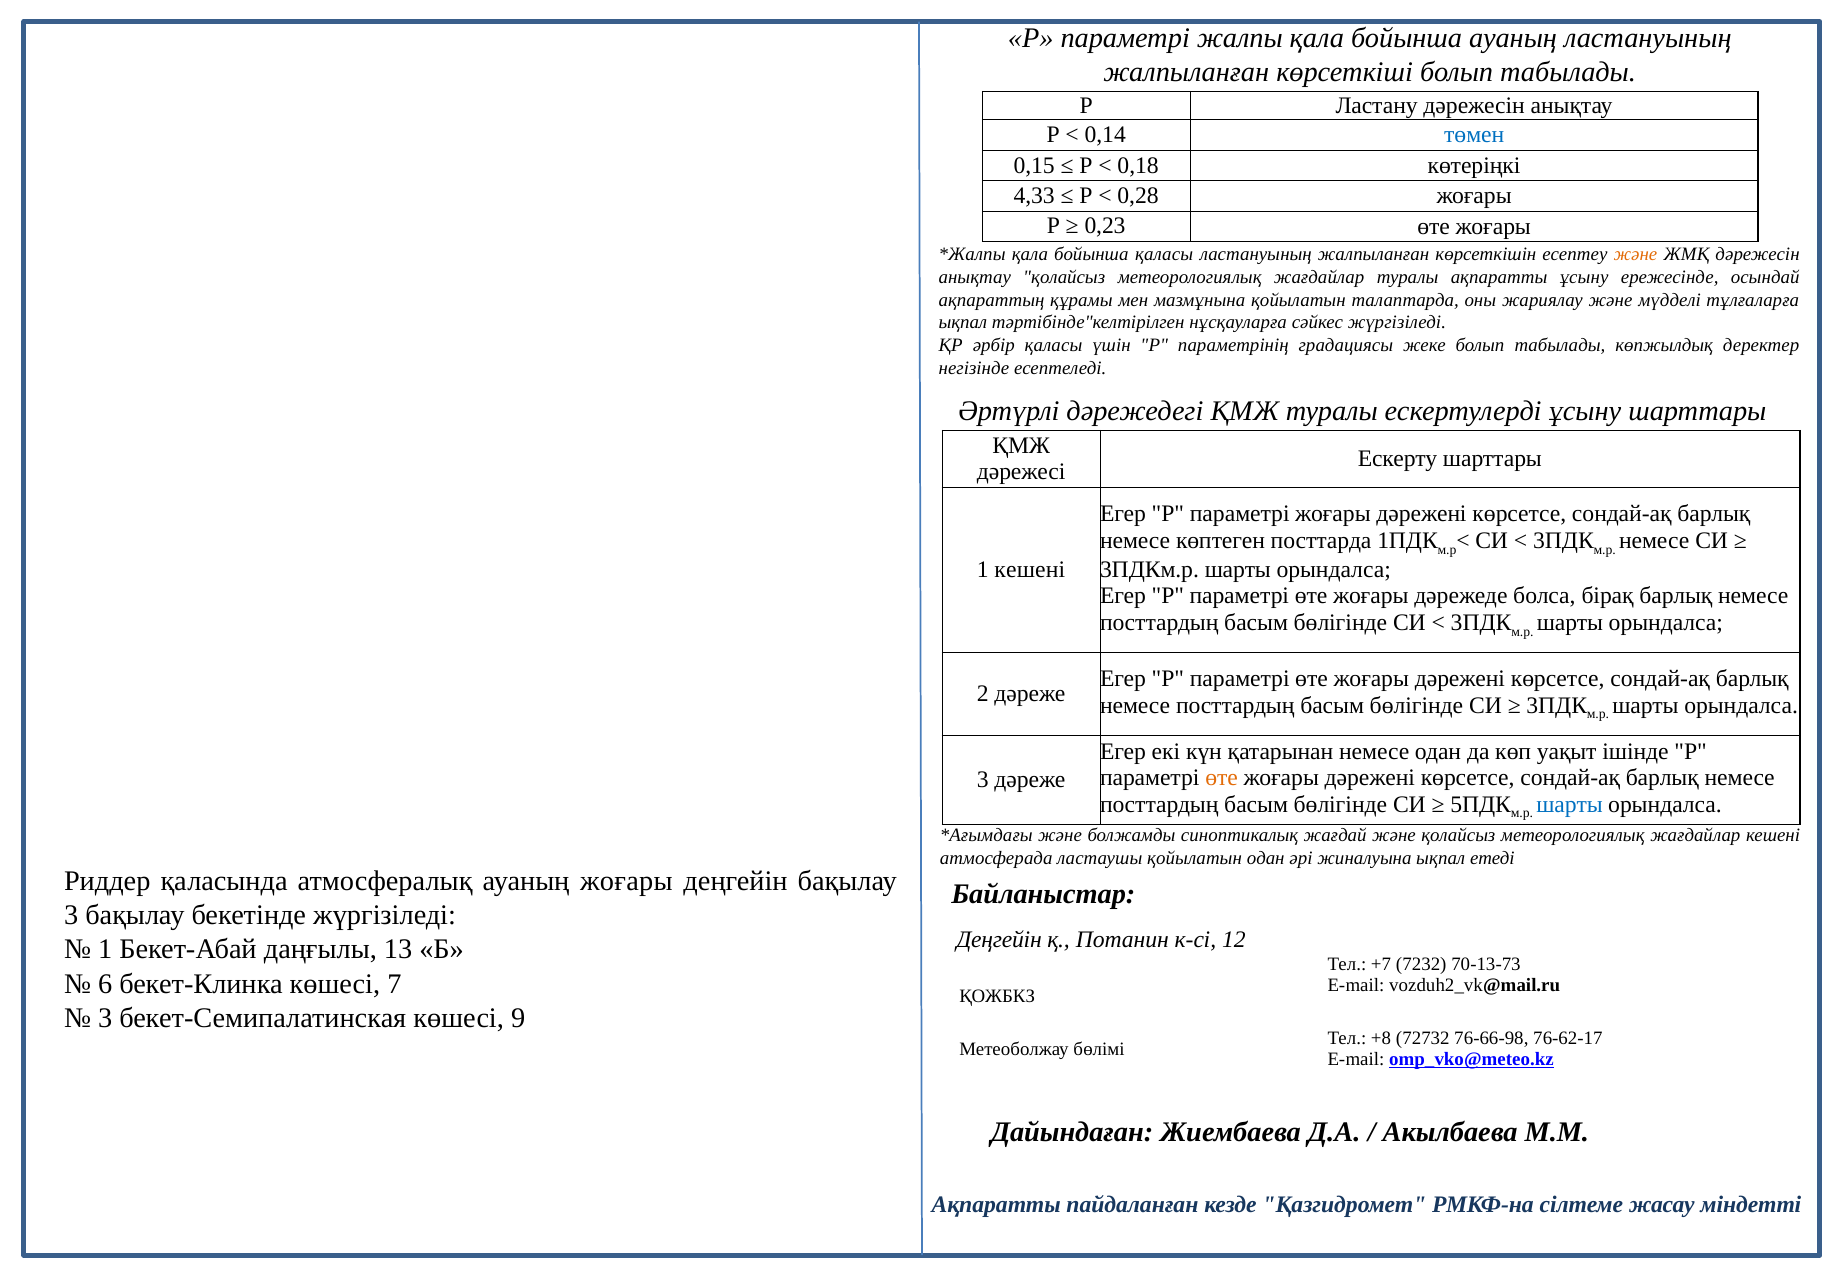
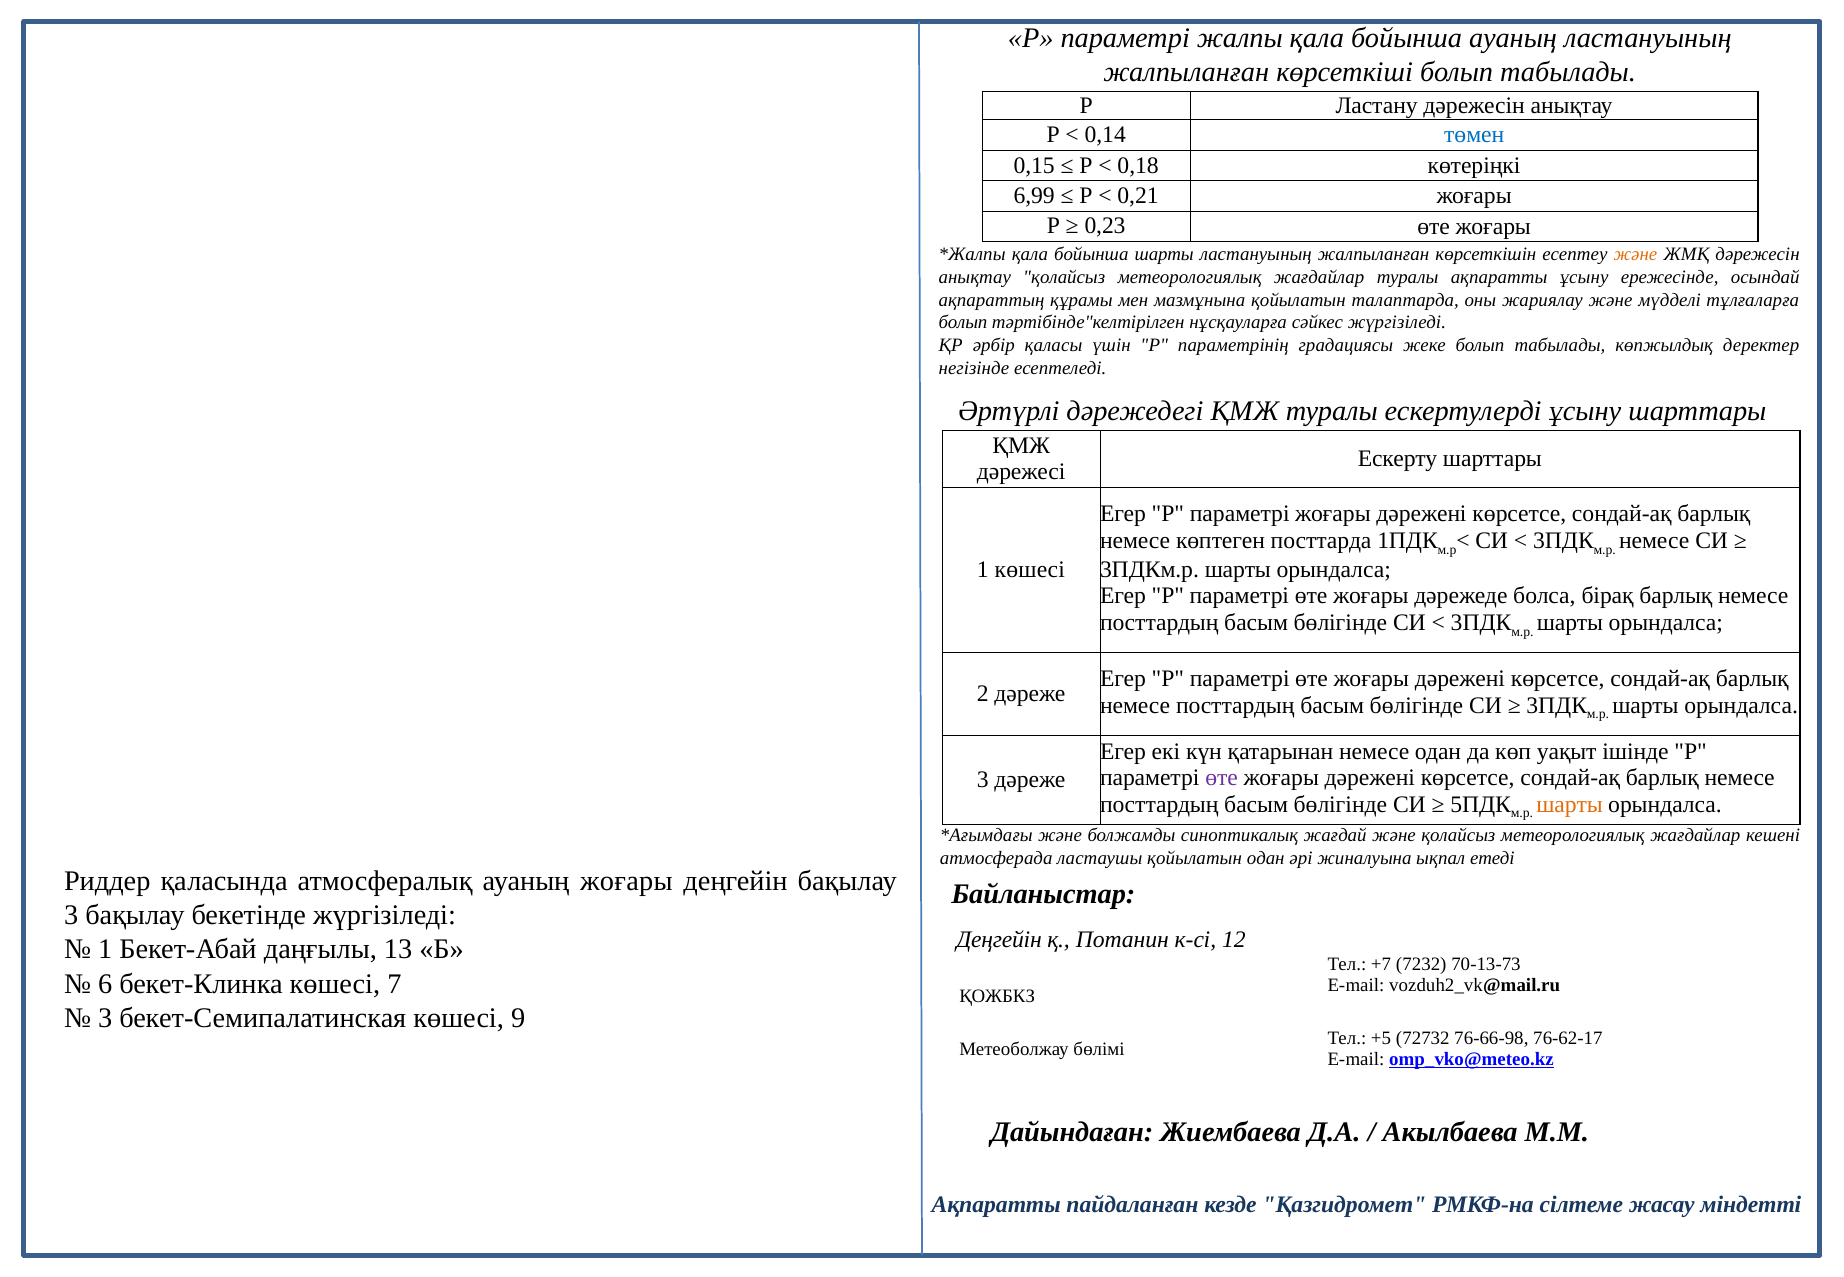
4,33: 4,33 -> 6,99 (1034, 196)
0,28: 0,28 -> 0,21 (1138, 196)
бойынша қаласы: қаласы -> шарты (1164, 255)
ықпал: ықпал -> болып (963, 323)
1 кешені: кешені -> көшесі (1030, 570)
өте colour: orange -> purple (1222, 778)
шарты colour: blue -> orange (1570, 804)
+8: +8 -> +5 (1381, 1038)
